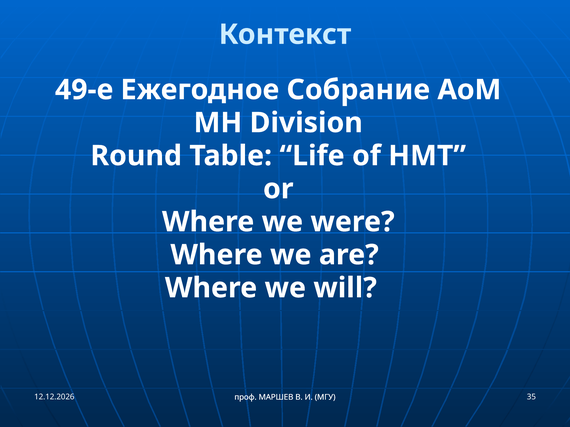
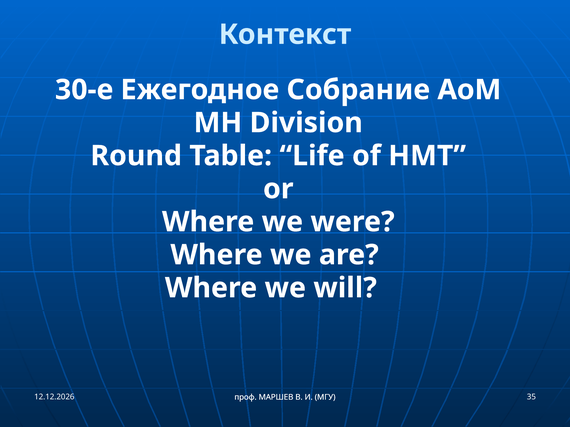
49-е: 49-е -> 30-е (84, 90)
